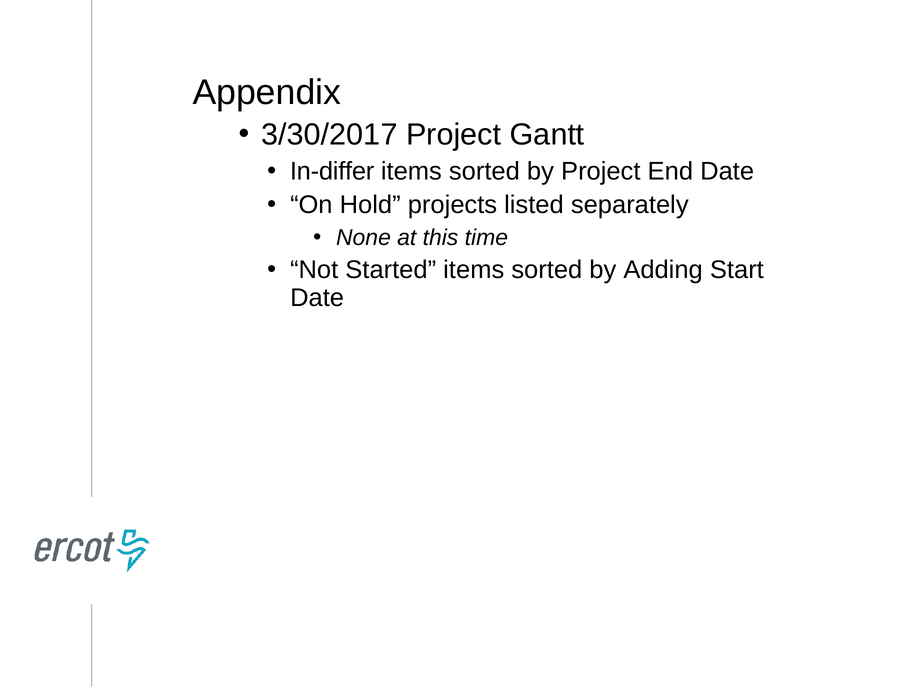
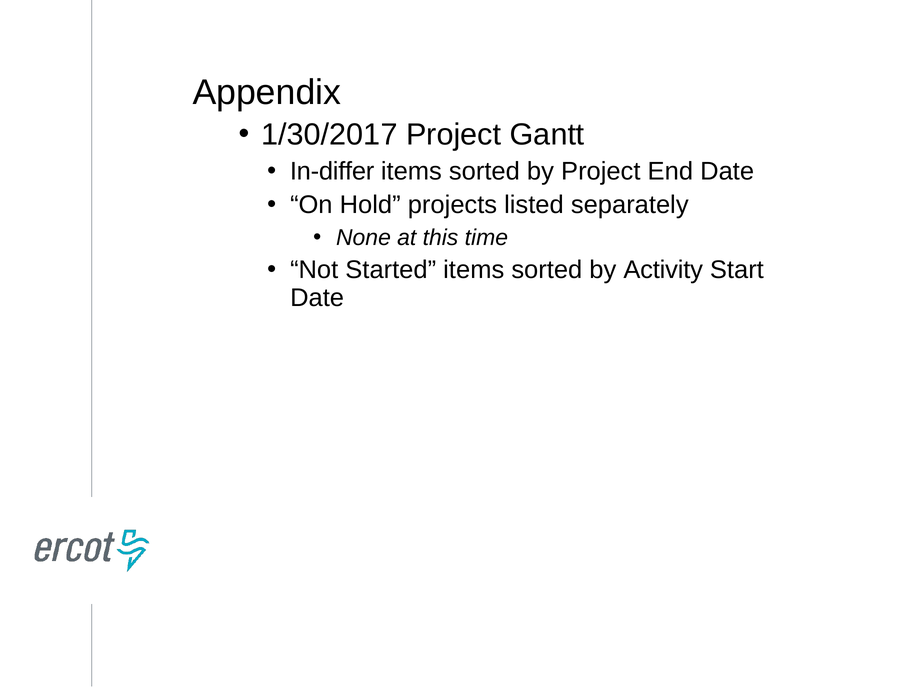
3/30/2017: 3/30/2017 -> 1/30/2017 (330, 135)
Adding: Adding -> Activity (663, 270)
